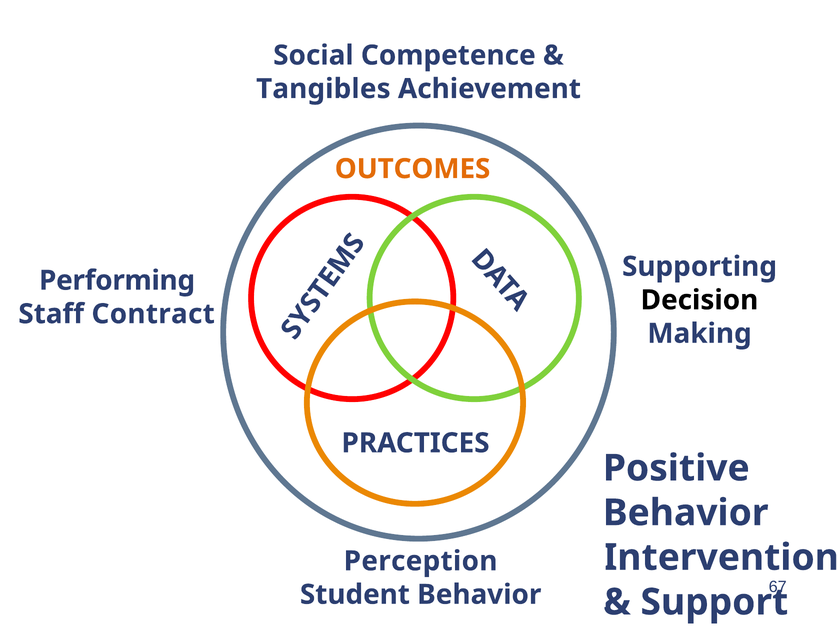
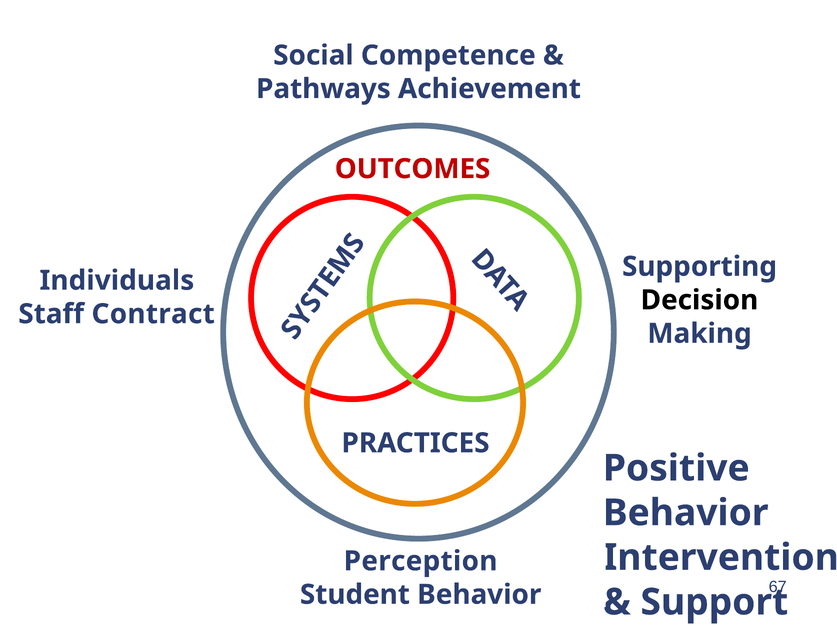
Tangibles: Tangibles -> Pathways (323, 89)
OUTCOMES colour: orange -> red (413, 169)
Performing: Performing -> Individuals (117, 280)
